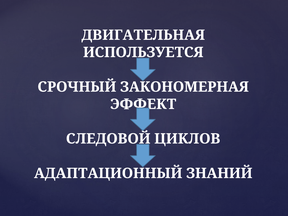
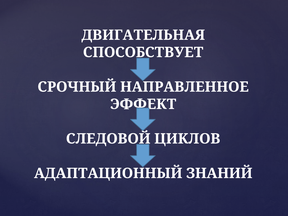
ИСПОЛЬЗУЕТСЯ: ИСПОЛЬЗУЕТСЯ -> СПОСОБСТВУЕТ (143, 52)
ЗАКОНОМЕРНАЯ: ЗАКОНОМЕРНАЯ -> НАПРАВЛЕННОЕ (184, 87)
